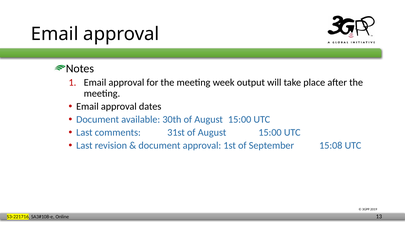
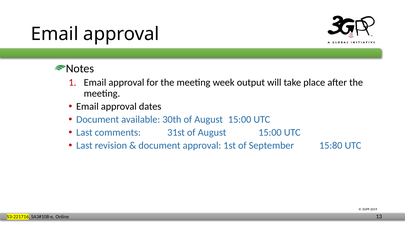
15:08: 15:08 -> 15:80 (331, 146)
